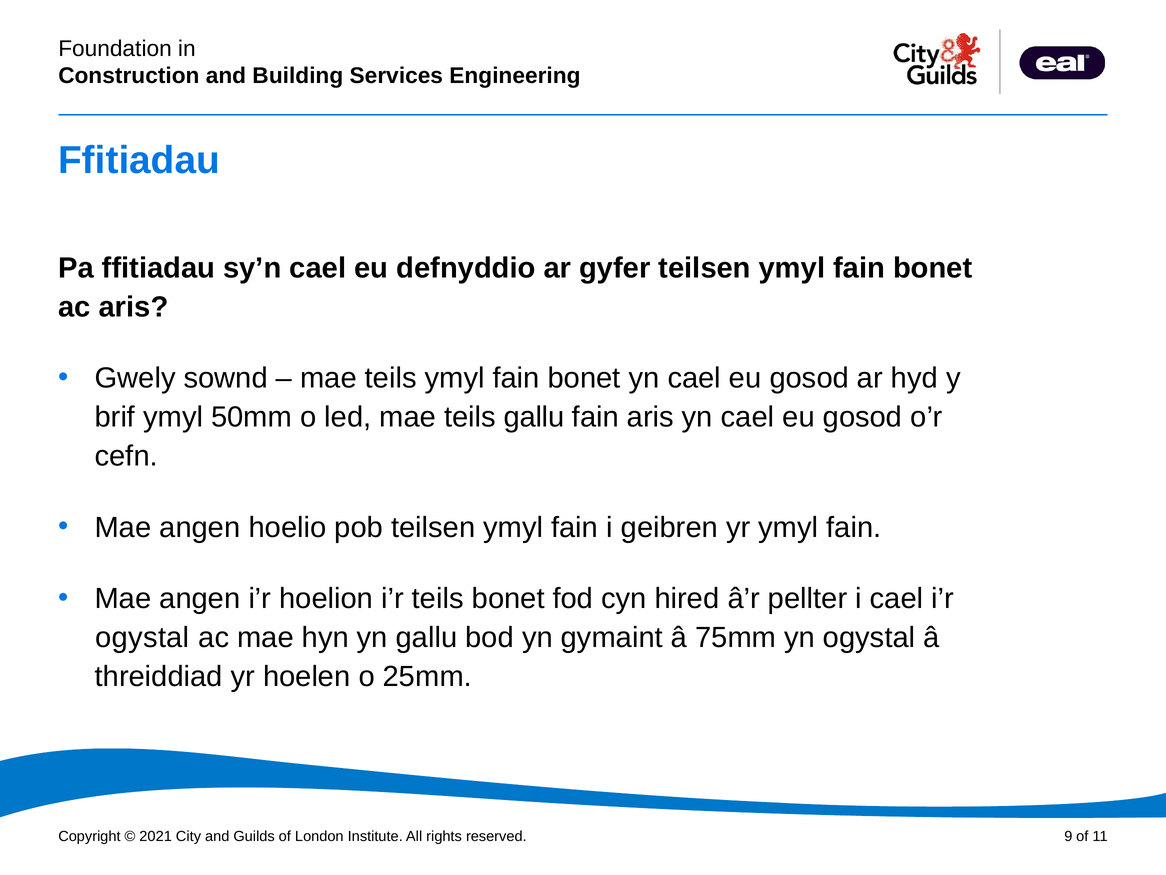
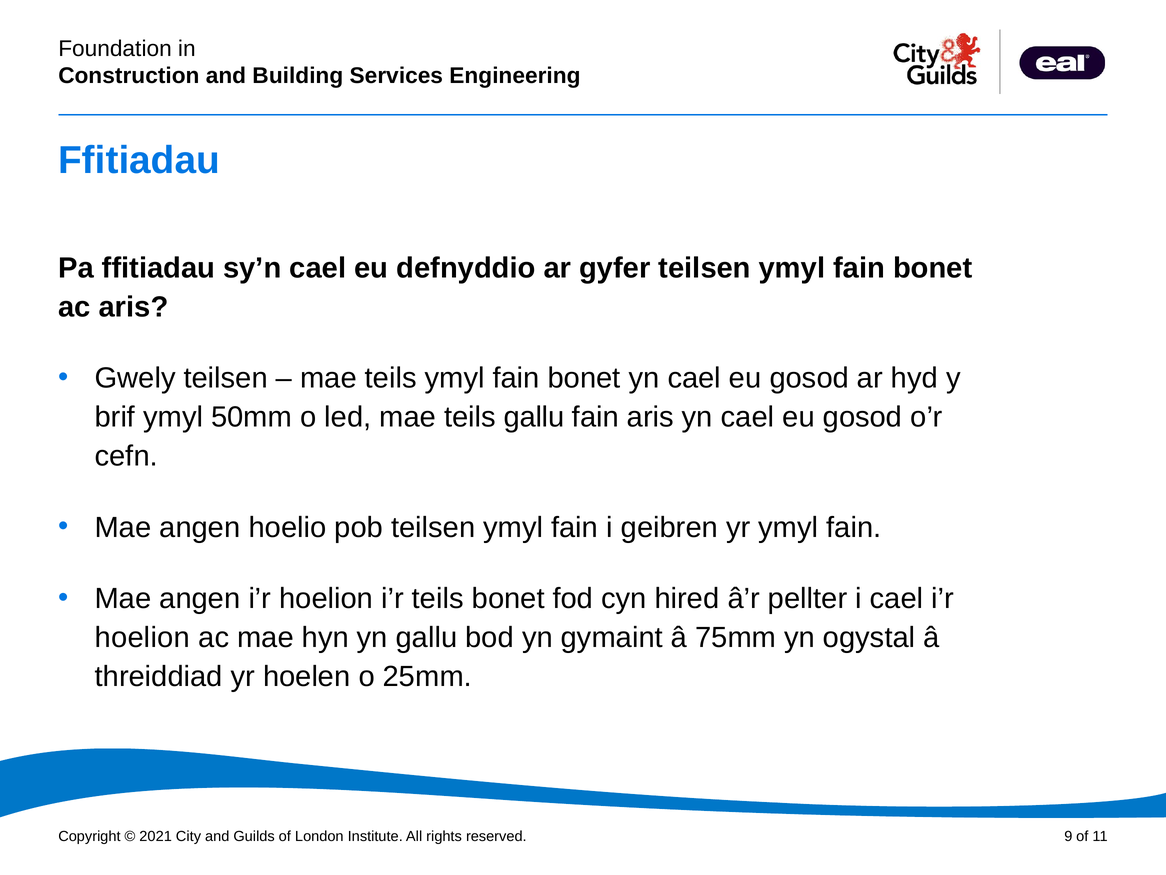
Gwely sownd: sownd -> teilsen (226, 378)
ogystal: ogystal -> hoelion (142, 637)
